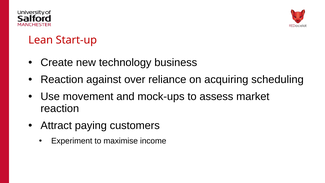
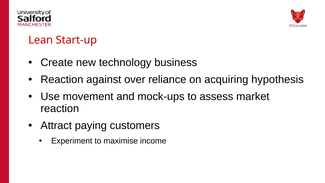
scheduling: scheduling -> hypothesis (277, 79)
